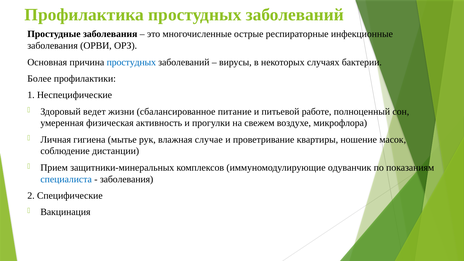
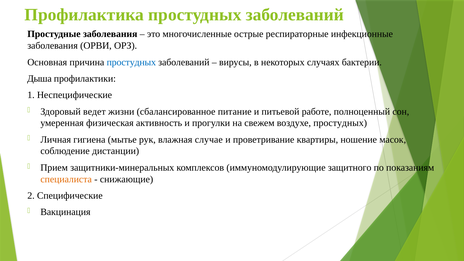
Более: Более -> Дыша (39, 79)
воздухе микрофлора: микрофлора -> простудных (340, 123)
одуванчик: одуванчик -> защитного (350, 168)
специалиста colour: blue -> orange (66, 179)
заболевания: заболевания -> снижающие (127, 179)
